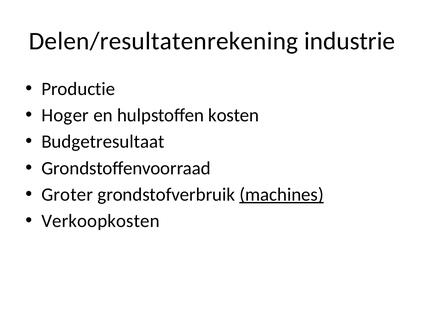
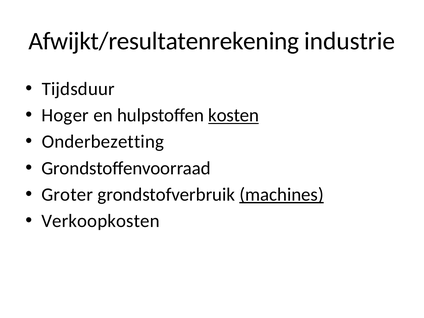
Delen/resultatenrekening: Delen/resultatenrekening -> Afwijkt/resultatenrekening (164, 41)
Productie: Productie -> Tijdsduur (78, 89)
kosten underline: none -> present (234, 115)
Budgetresultaat: Budgetresultaat -> Onderbezetting (103, 142)
